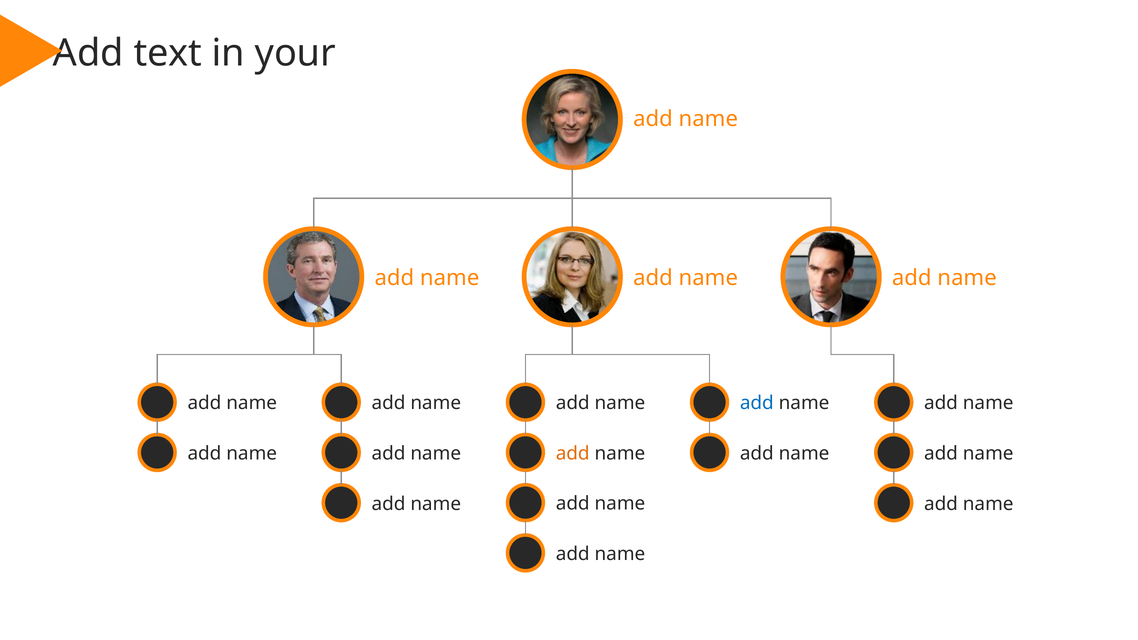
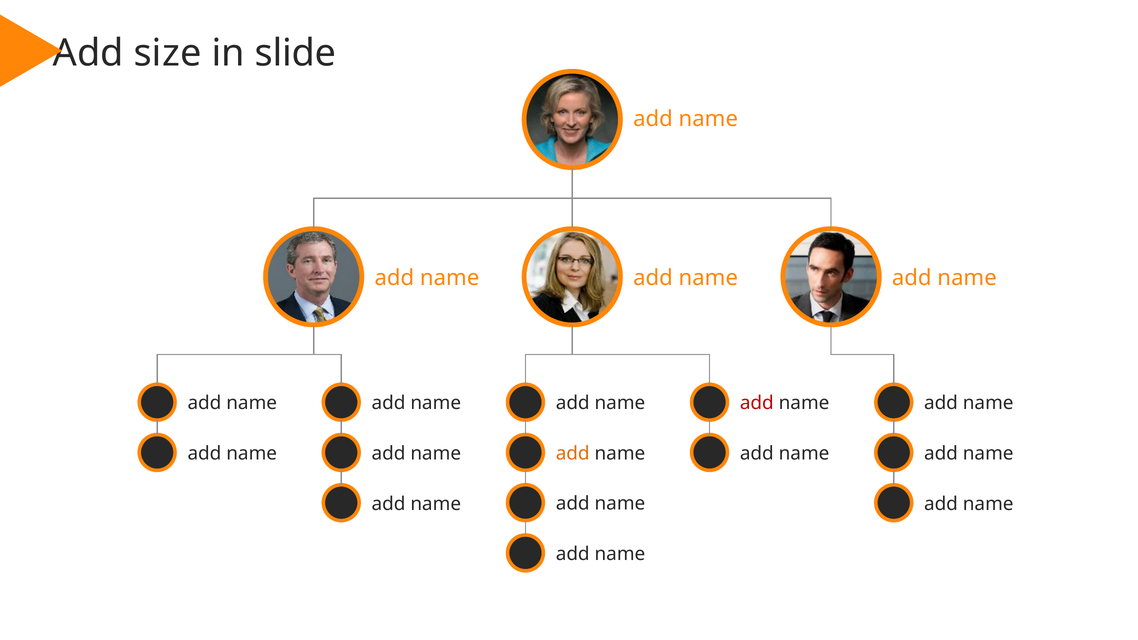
text: text -> size (168, 53)
your: your -> slide (295, 53)
add colour: blue -> red (757, 403)
